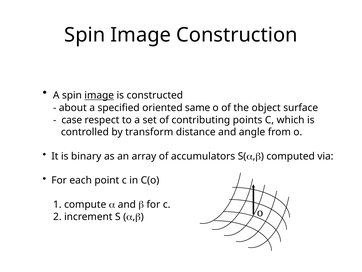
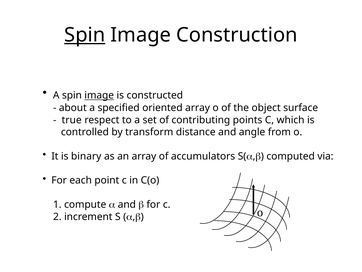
Spin underline: none -> present (85, 35)
oriented same: same -> array (198, 108)
case: case -> true (72, 120)
